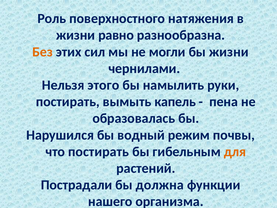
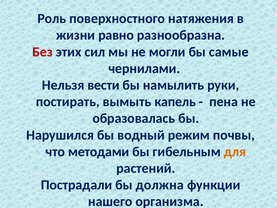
Без colour: orange -> red (43, 52)
бы жизни: жизни -> самые (229, 52)
этого: этого -> вести (103, 85)
что постирать: постирать -> методами (99, 152)
